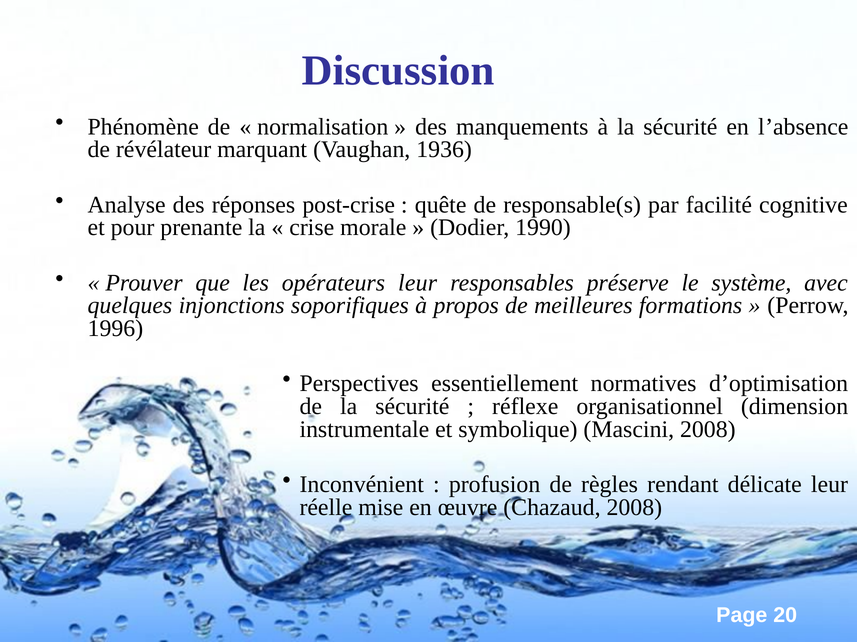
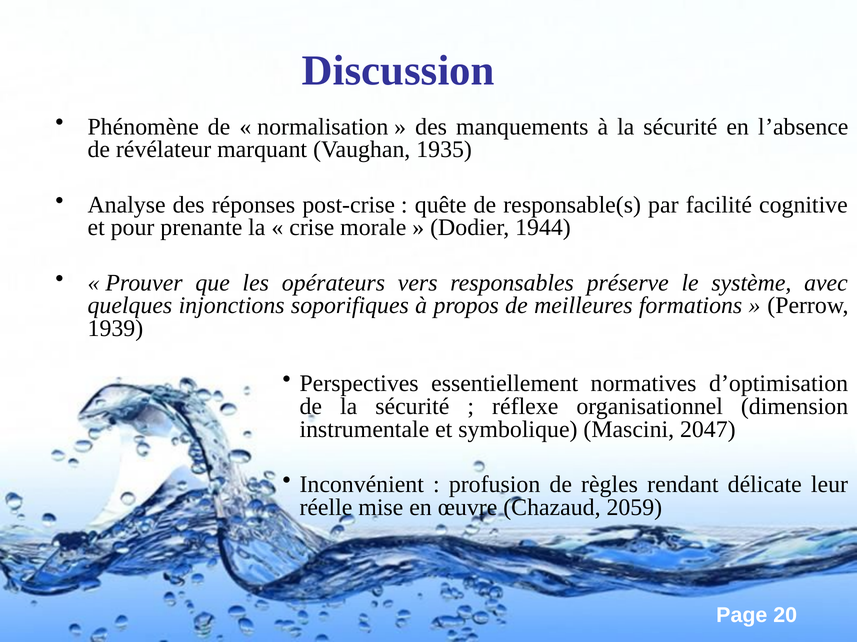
1936: 1936 -> 1935 (444, 150)
1990: 1990 -> 1944 (543, 228)
opérateurs leur: leur -> vers (418, 283)
1996: 1996 -> 1939 (115, 329)
Mascini 2008: 2008 -> 2047 (708, 430)
Chazaud 2008: 2008 -> 2059 (634, 508)
